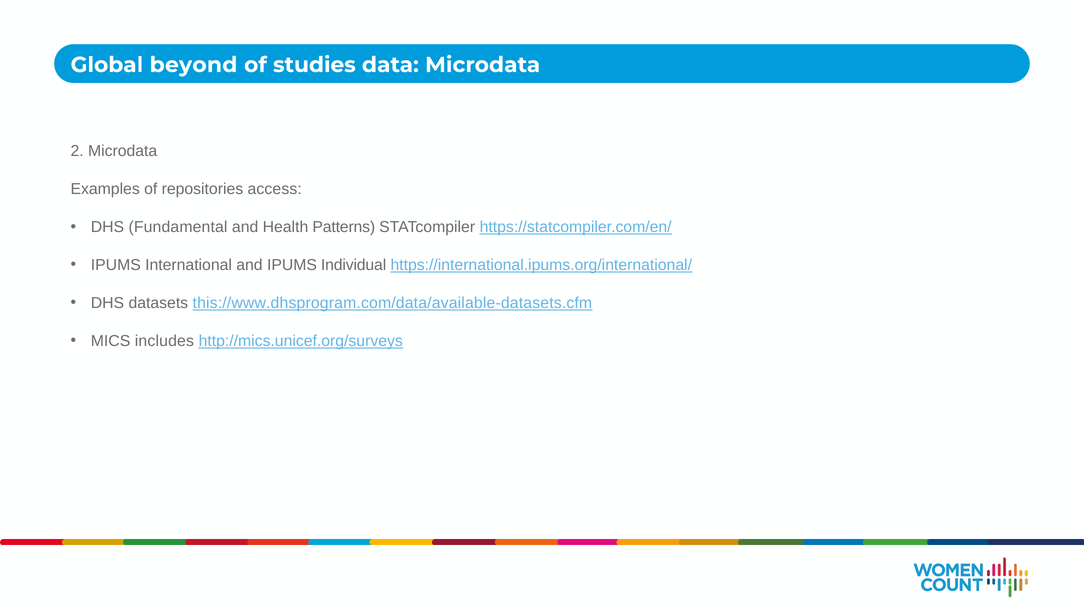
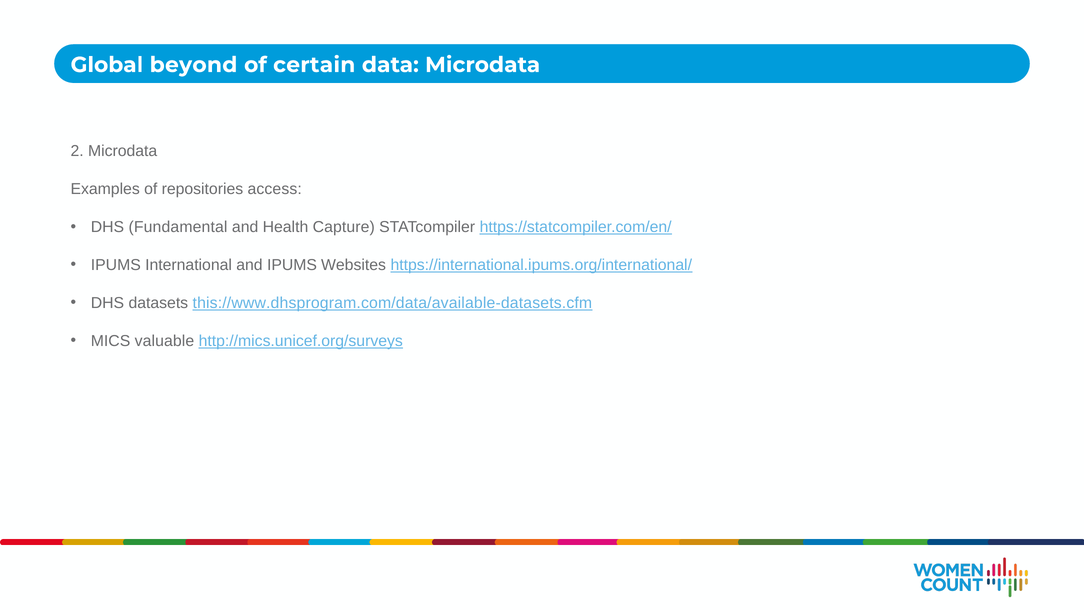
studies: studies -> certain (314, 65)
Patterns: Patterns -> Capture (344, 227)
Individual: Individual -> Websites (354, 265)
includes: includes -> valuable (164, 341)
